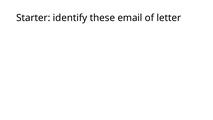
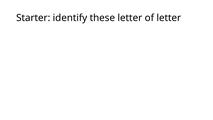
these email: email -> letter (130, 18)
